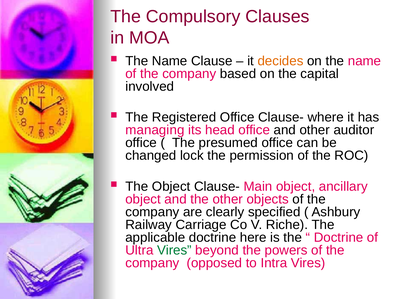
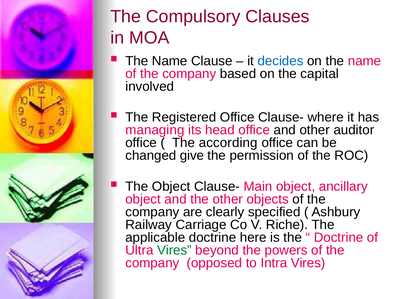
decides colour: orange -> blue (281, 61)
presumed: presumed -> according (228, 143)
lock: lock -> give (192, 156)
